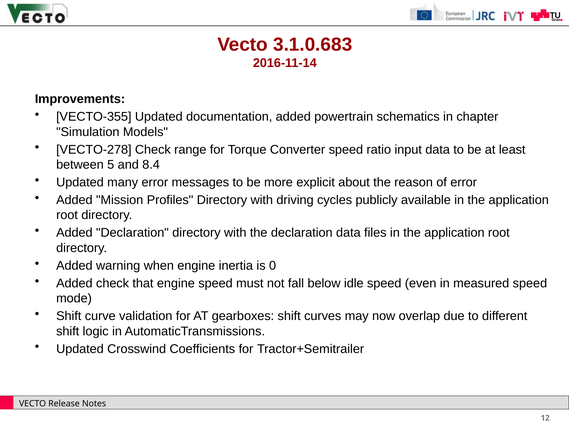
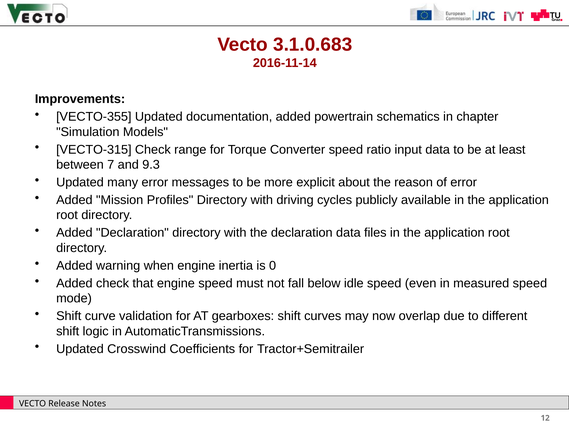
VECTO-278: VECTO-278 -> VECTO-315 (94, 150)
5: 5 -> 7 (111, 165)
8.4: 8.4 -> 9.3 (151, 165)
